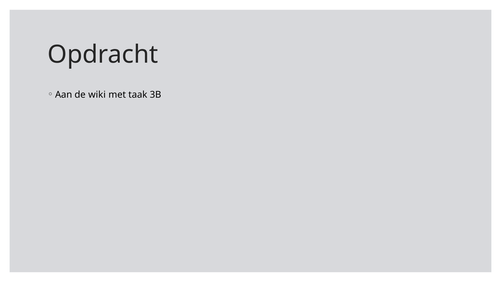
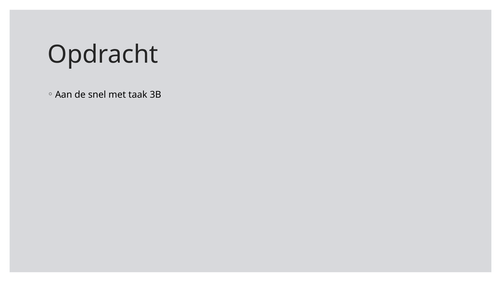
wiki: wiki -> snel (97, 95)
